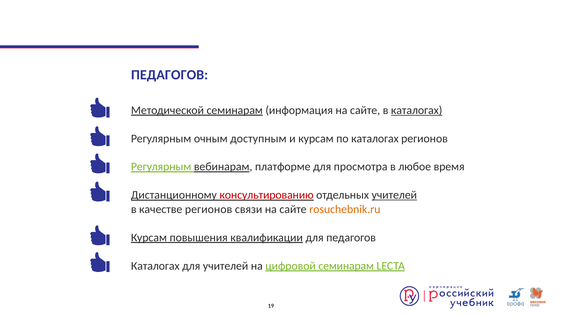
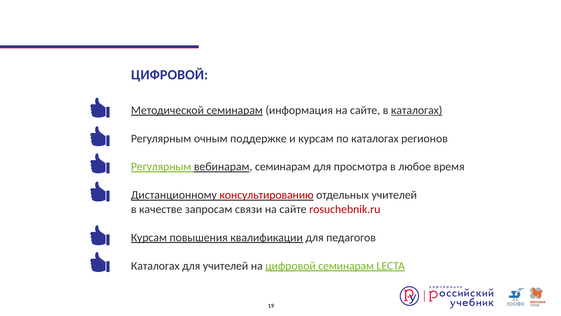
ПЕДАГОГОВ: ПЕДАГОГОВ -> ЦИФРОВОЙ (170, 75)
доступным: доступным -> поддержке (258, 138)
вебинарам платформе: платформе -> семинарам (283, 166)
учителей underline: present -> none (394, 195)
качестве регионов: регионов -> запросам (209, 209)
rosuchebnik.ru colour: orange -> red (345, 209)
